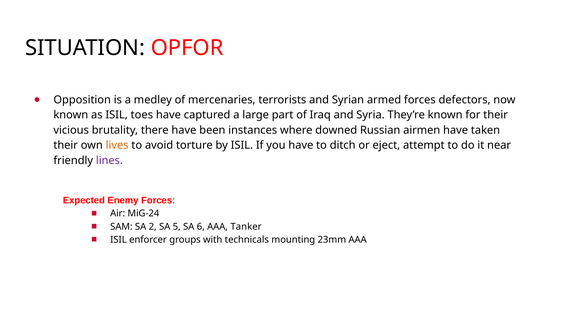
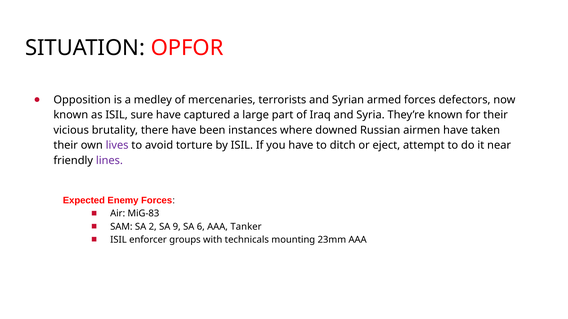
toes: toes -> sure (142, 115)
lives colour: orange -> purple (117, 146)
MiG-24: MiG-24 -> MiG-83 (143, 214)
5: 5 -> 9 (177, 227)
